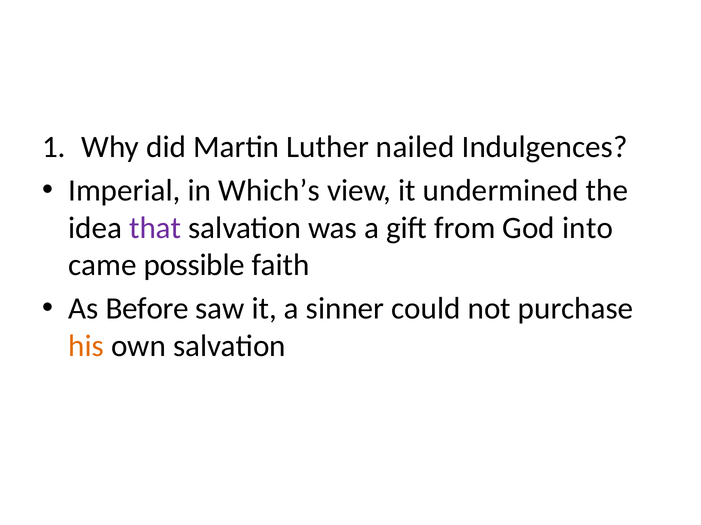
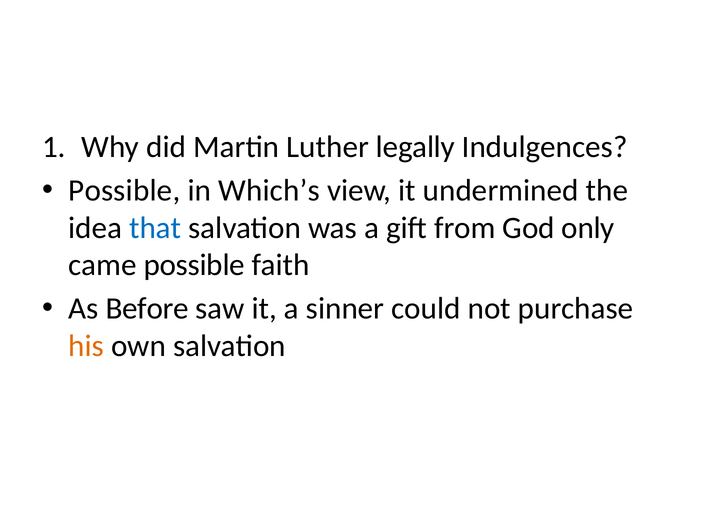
nailed: nailed -> legally (415, 147)
Imperial: Imperial -> Possible (124, 191)
that colour: purple -> blue (155, 228)
into: into -> only (588, 228)
